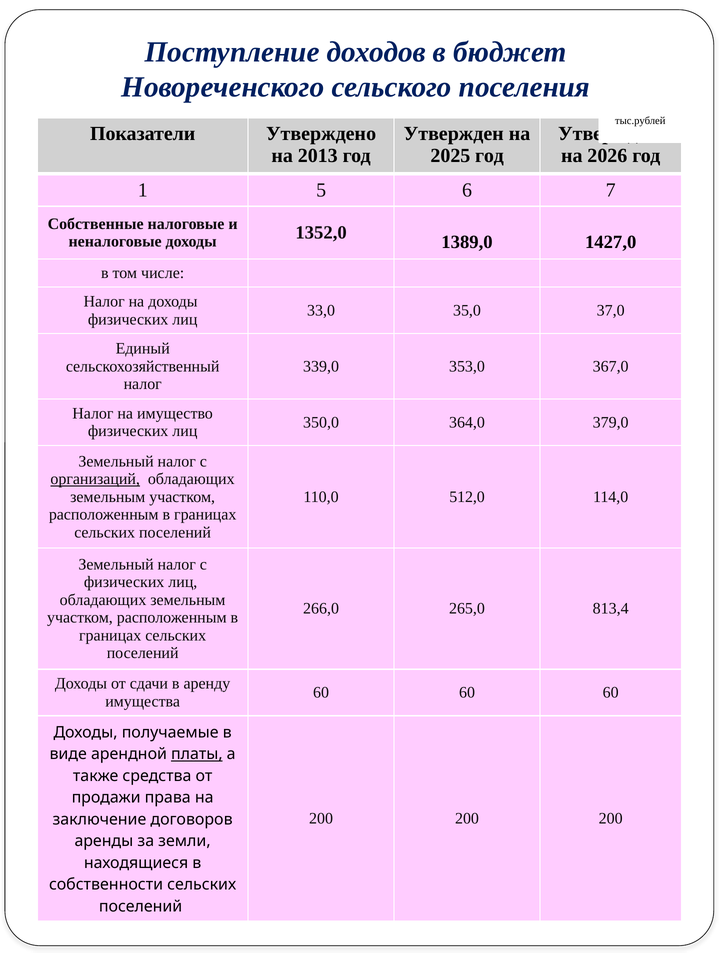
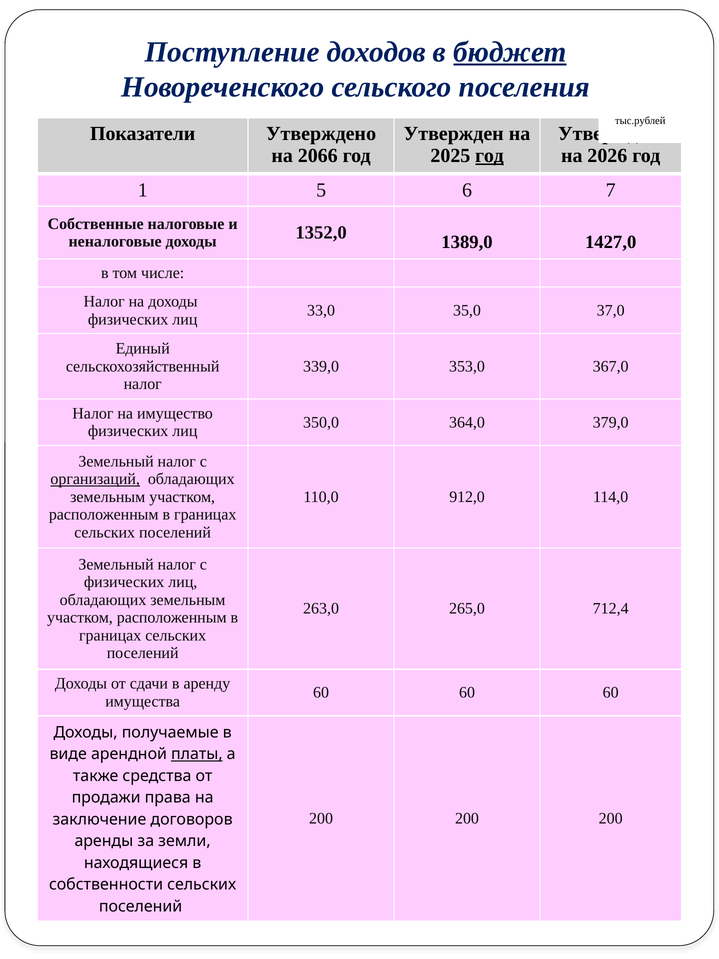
бюджет underline: none -> present (510, 52)
2013: 2013 -> 2066 (318, 156)
год underline: none -> present (489, 156)
512,0: 512,0 -> 912,0 (467, 497)
266,0: 266,0 -> 263,0 (321, 608)
813,4: 813,4 -> 712,4 (611, 608)
